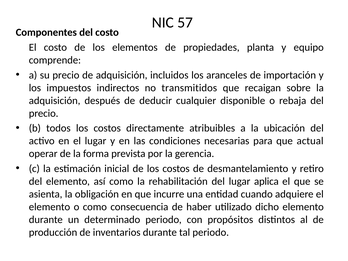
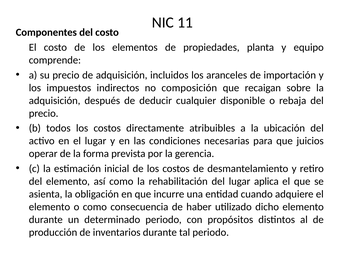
57: 57 -> 11 (185, 23)
transmitidos: transmitidos -> composición (189, 88)
actual: actual -> juicios (310, 141)
